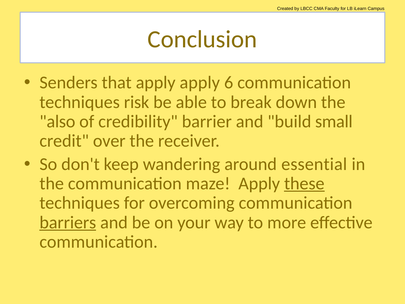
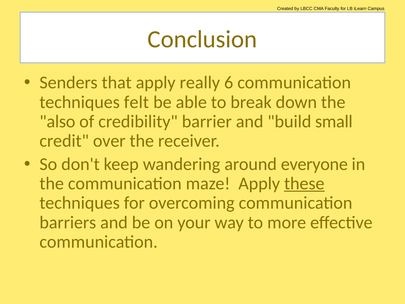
apply apply: apply -> really (200, 83)
risk: risk -> felt (136, 102)
essential: essential -> everyone (314, 164)
barriers underline: present -> none (68, 222)
